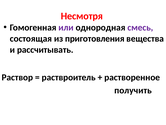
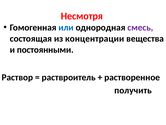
или colour: purple -> blue (66, 27)
приготовления: приготовления -> концентрации (95, 38)
рассчитывать: рассчитывать -> постоянными (45, 50)
